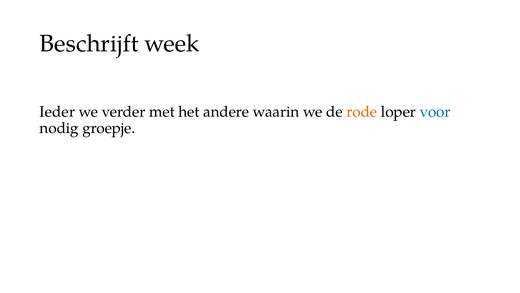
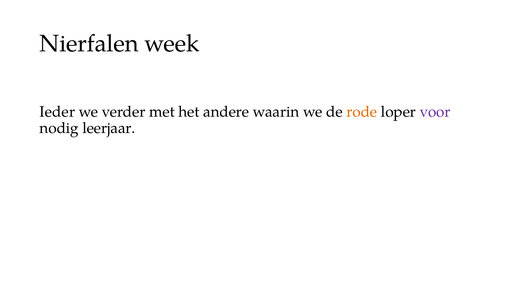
Beschrijft: Beschrijft -> Nierfalen (89, 44)
voor colour: blue -> purple (435, 112)
groepje: groepje -> leerjaar (109, 128)
